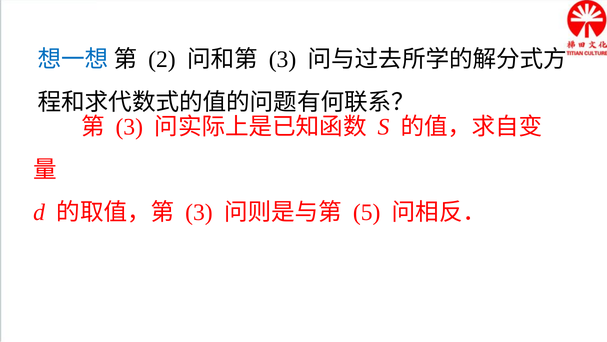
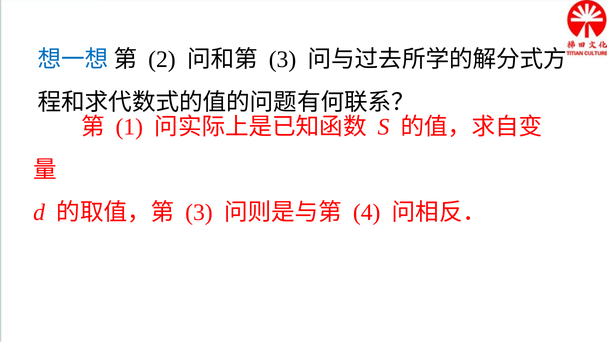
3: 3 -> 1 (129, 127)
5: 5 -> 4 (367, 212)
